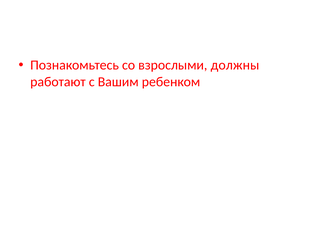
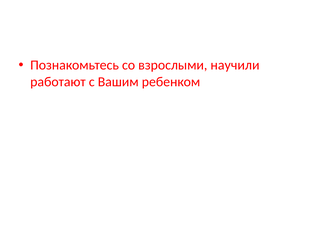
должны: должны -> научили (235, 65)
